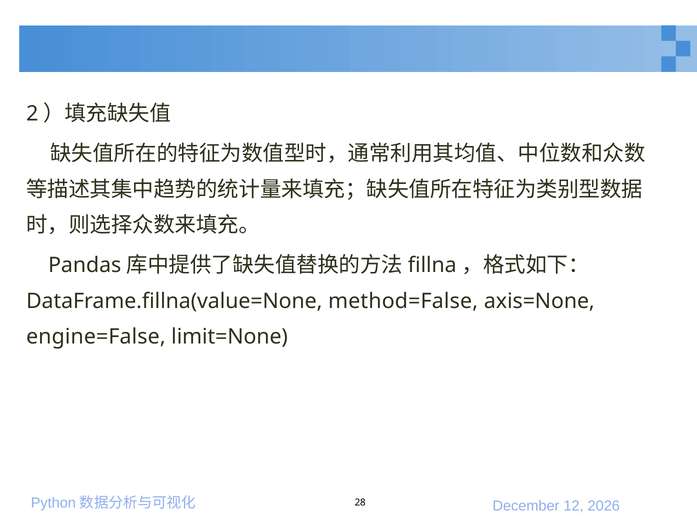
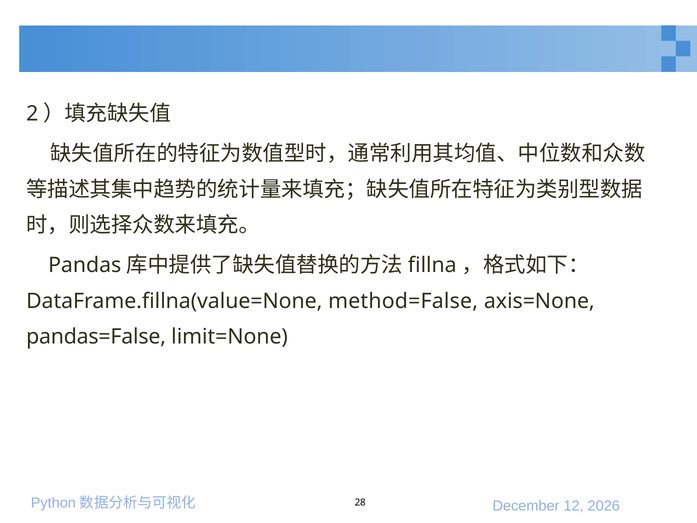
engine=False: engine=False -> pandas=False (96, 337)
